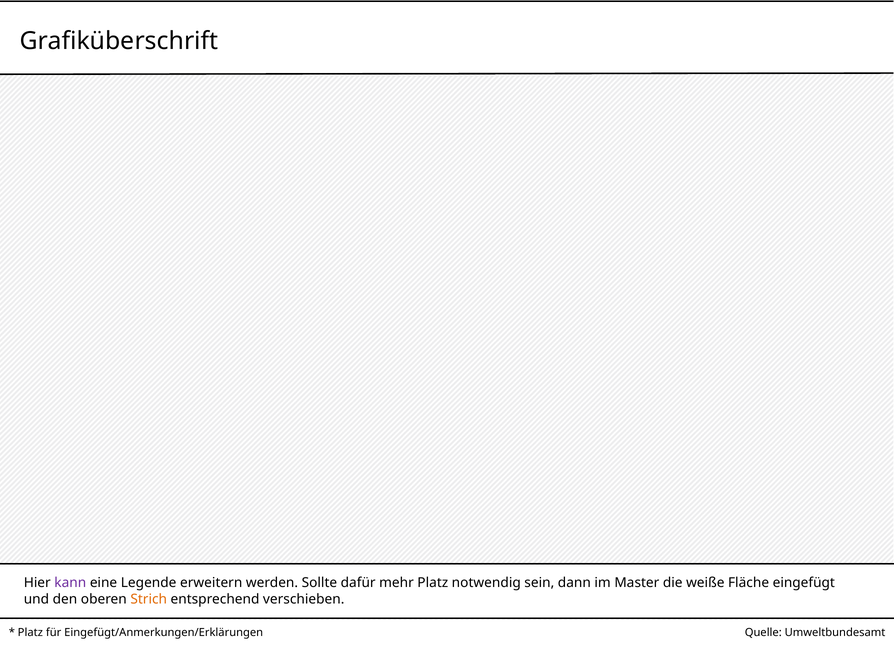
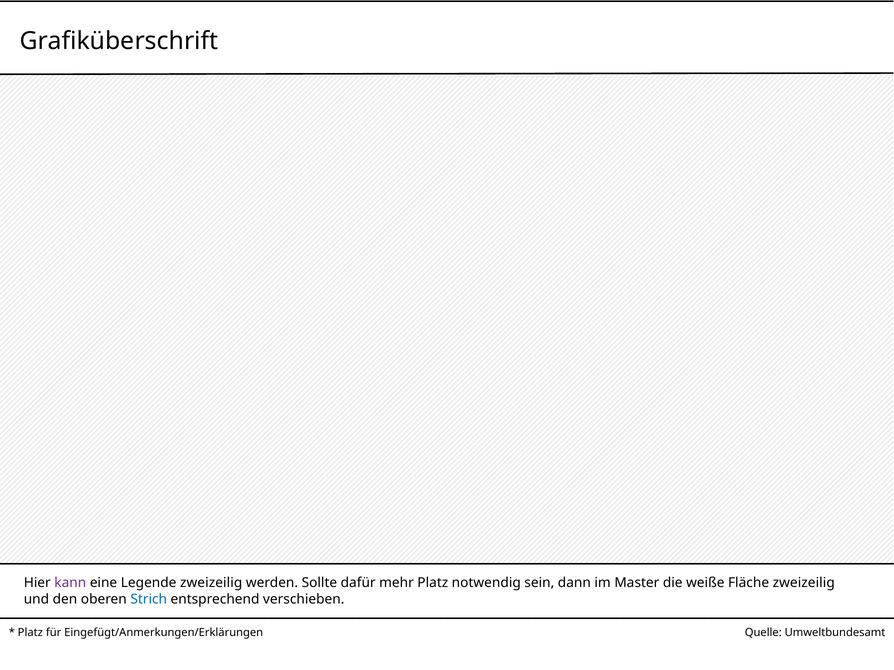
Legende erweitern: erweitern -> zweizeilig (211, 583)
Fläche eingefügt: eingefügt -> zweizeilig (804, 583)
Strich colour: orange -> blue (149, 600)
